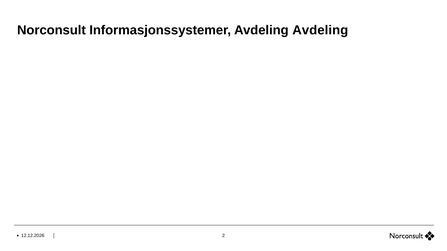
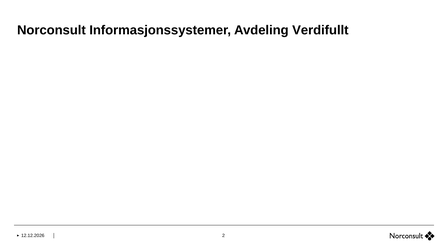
Avdeling Avdeling: Avdeling -> Verdifullt (320, 30)
